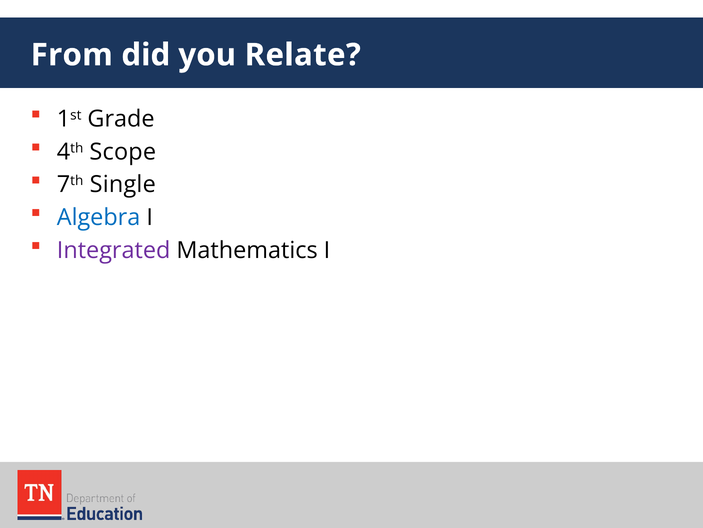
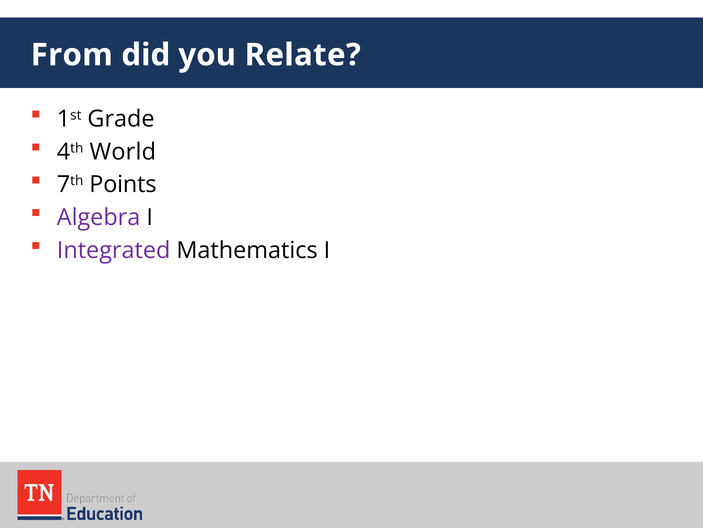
Scope: Scope -> World (123, 152)
Single: Single -> Points (123, 184)
Algebra colour: blue -> purple (99, 217)
